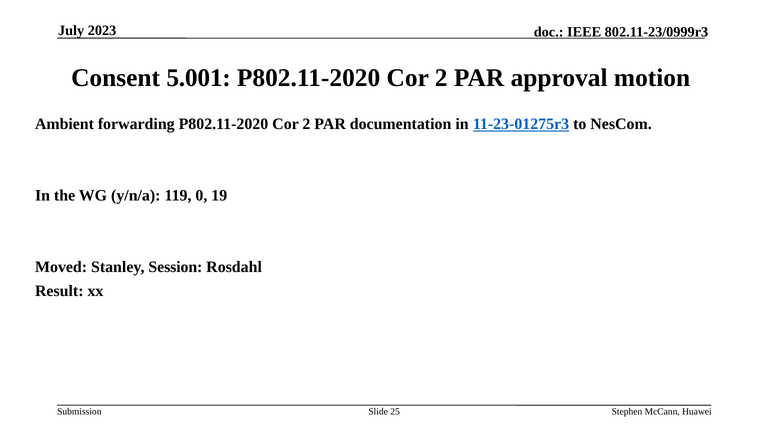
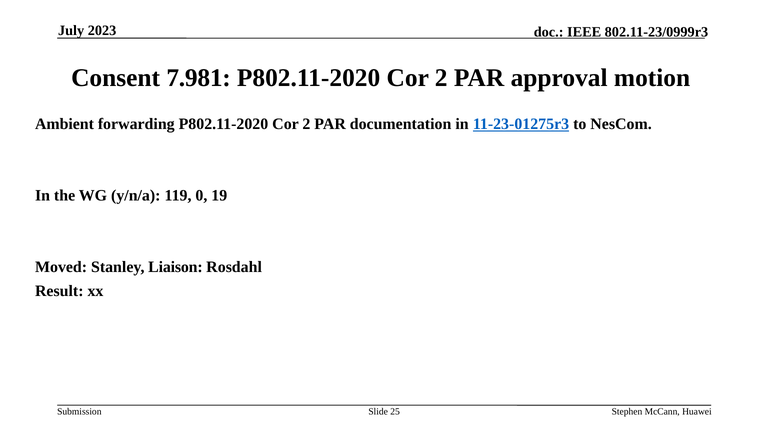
5.001: 5.001 -> 7.981 (199, 78)
Session: Session -> Liaison (175, 267)
